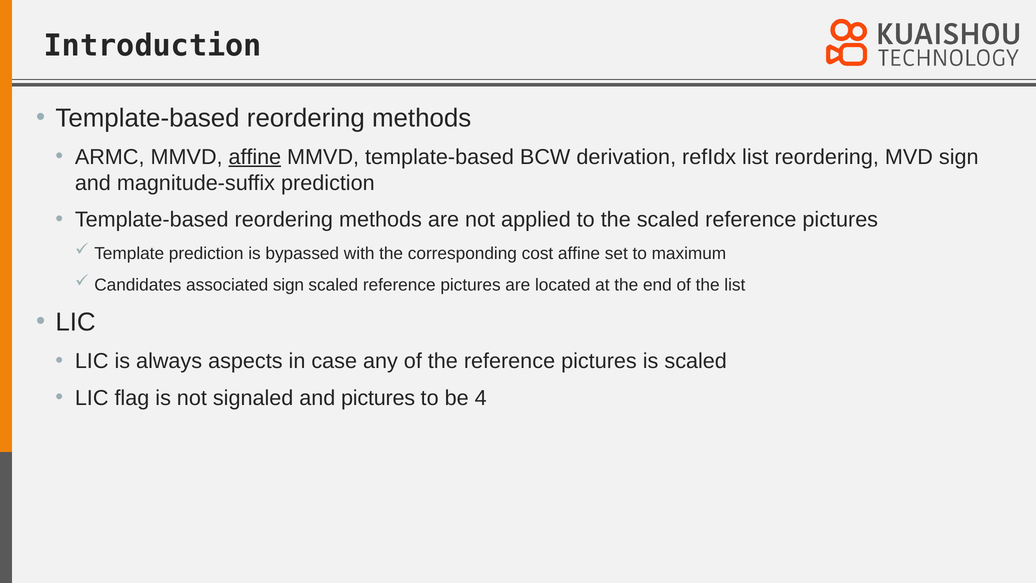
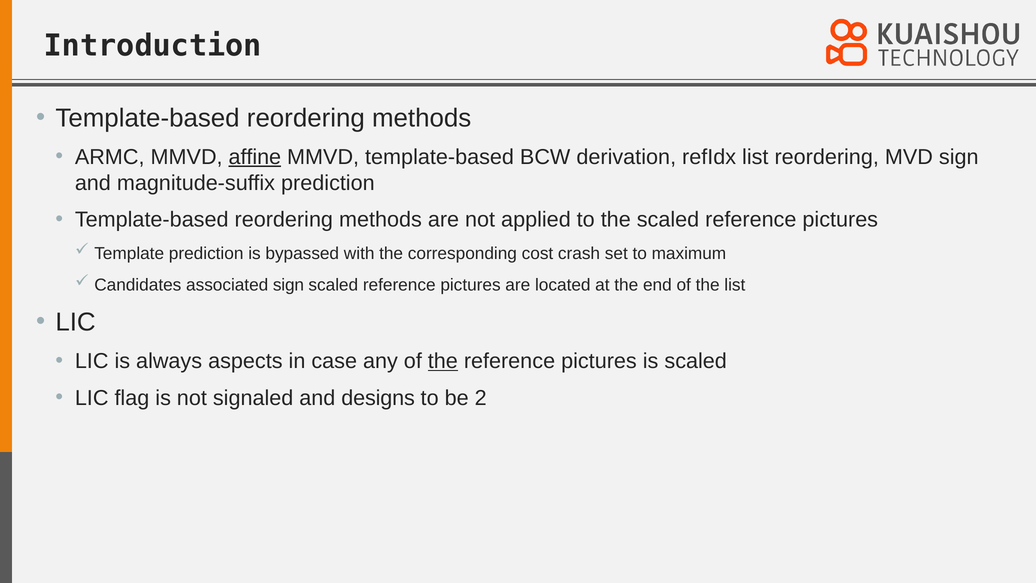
cost affine: affine -> crash (579, 253)
the underline: none -> present (443, 361)
and pictures: pictures -> designs (378, 398)
4: 4 -> 2 (481, 398)
